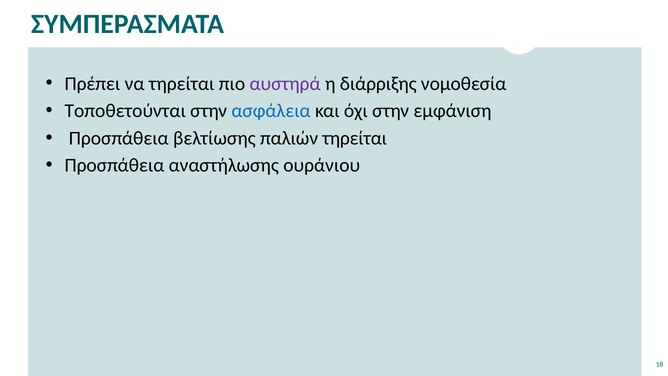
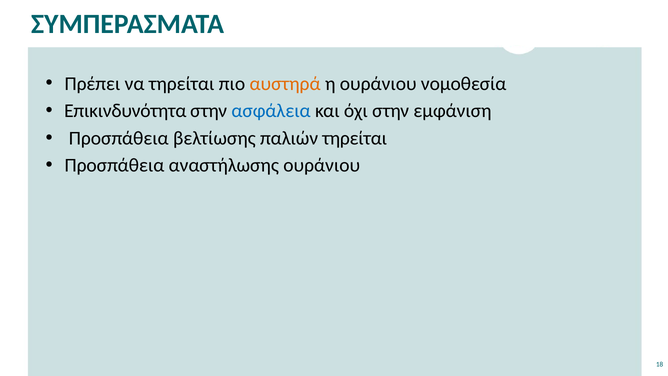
αυστηρά colour: purple -> orange (285, 84)
η διάρριξης: διάρριξης -> ουράνιου (378, 84)
Τοποθετούνται: Τοποθετούνται -> Επικινδυνότητα (125, 111)
